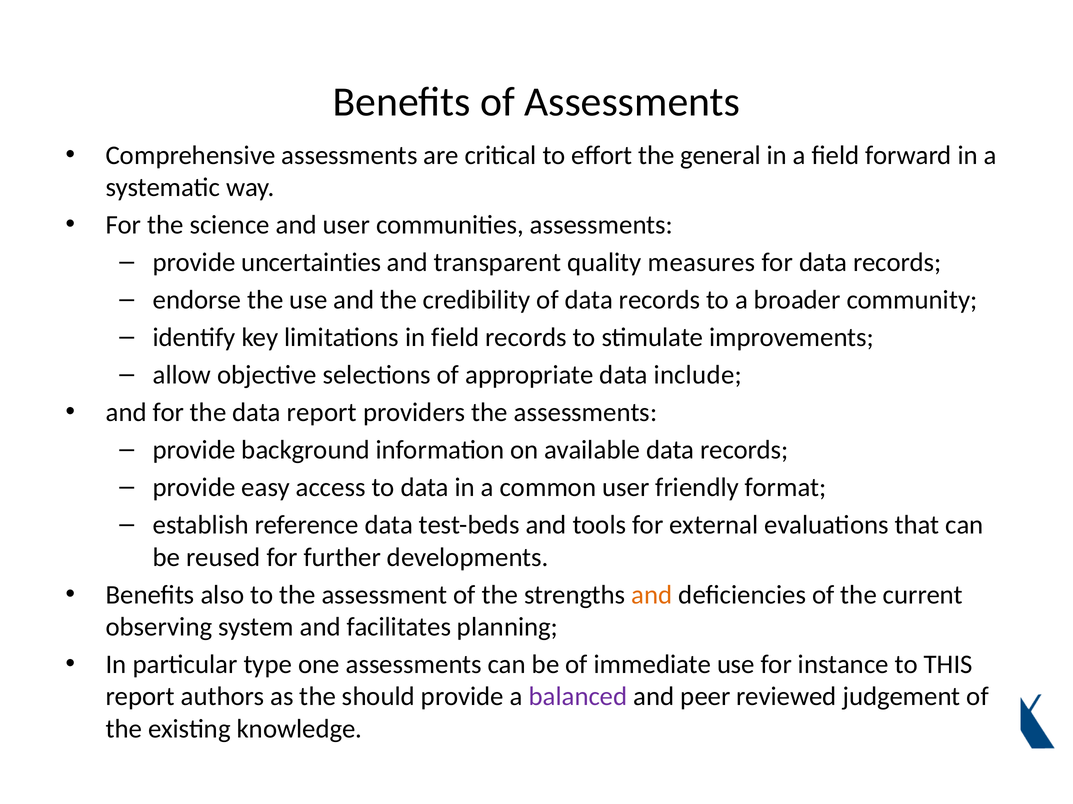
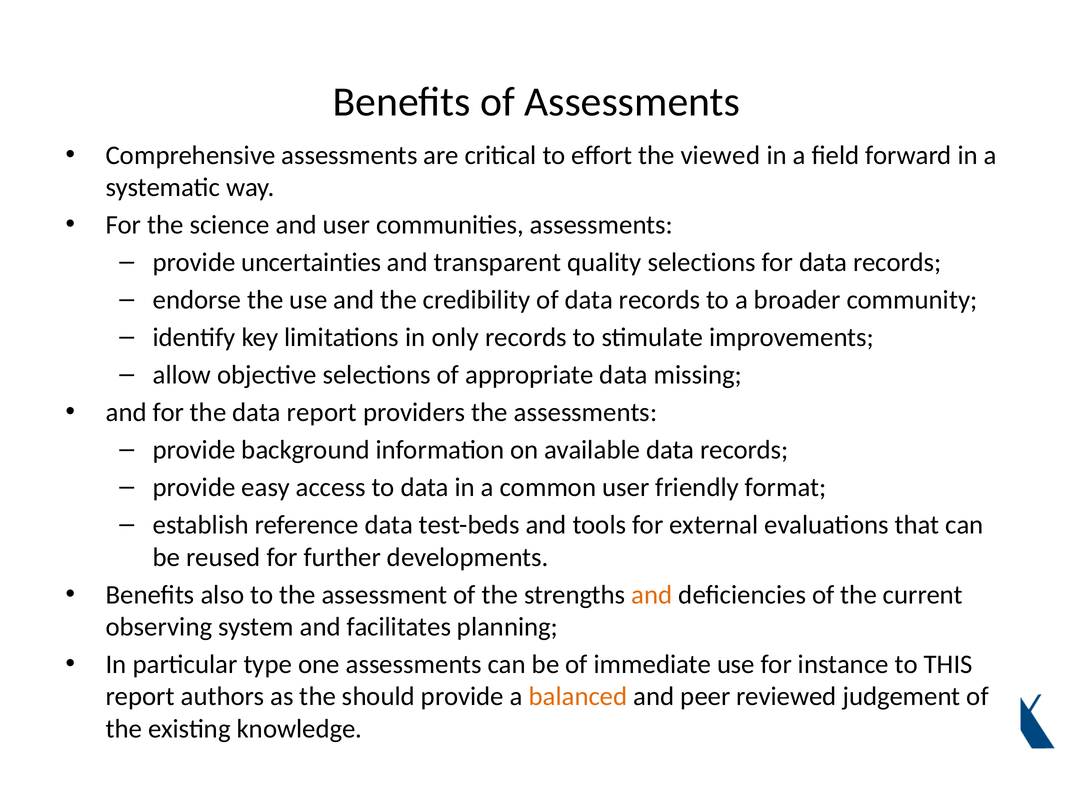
general: general -> viewed (720, 155)
quality measures: measures -> selections (702, 263)
in field: field -> only (455, 338)
include: include -> missing (698, 375)
balanced colour: purple -> orange (578, 697)
